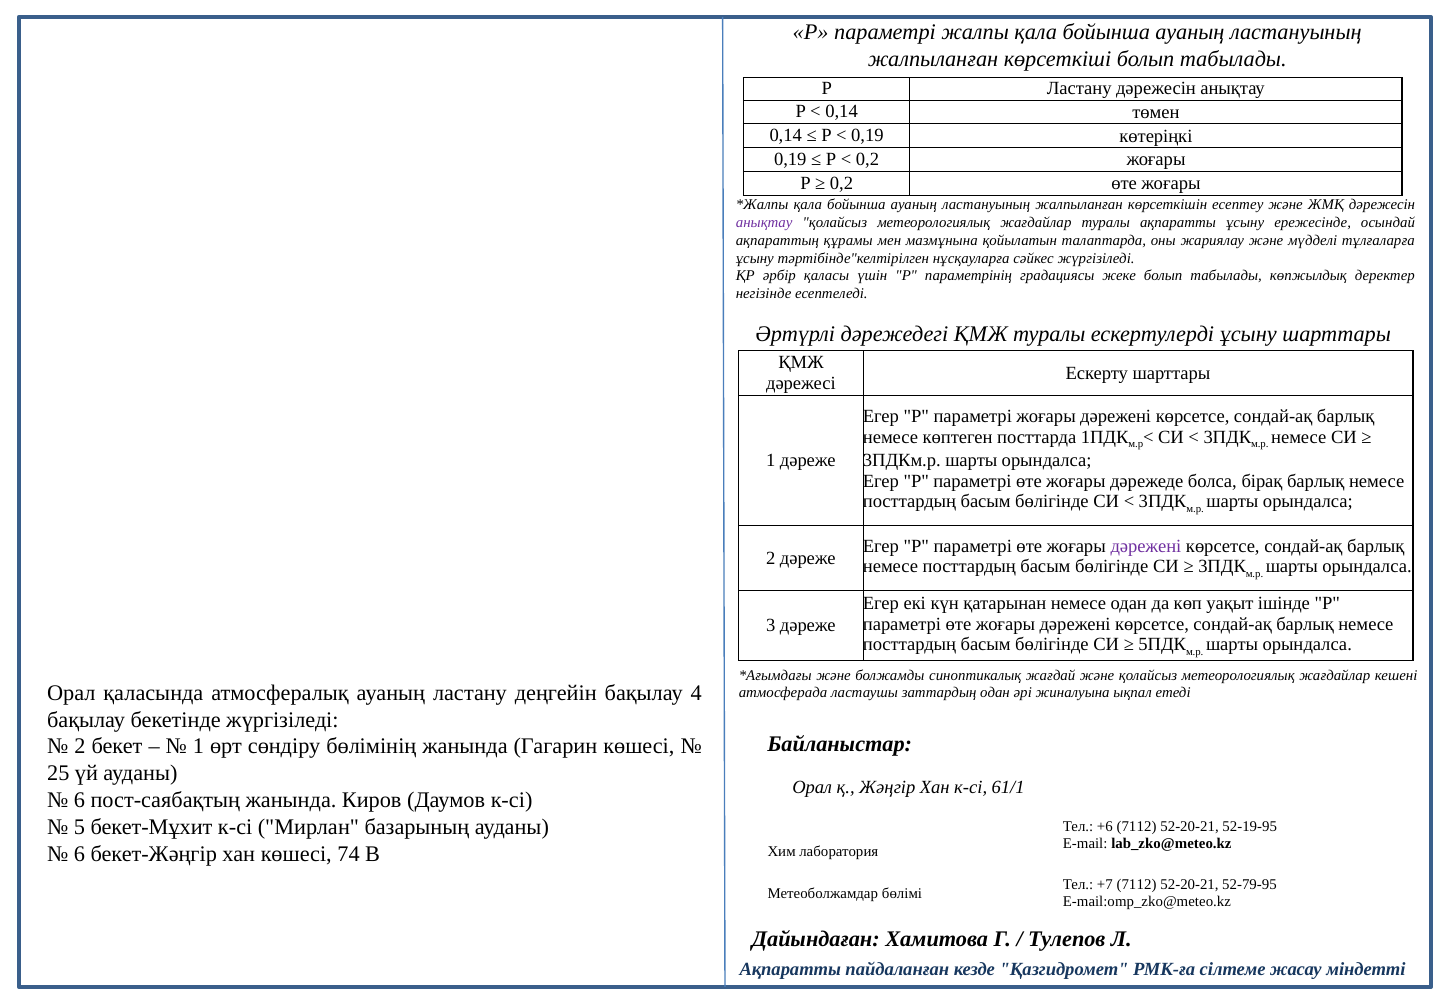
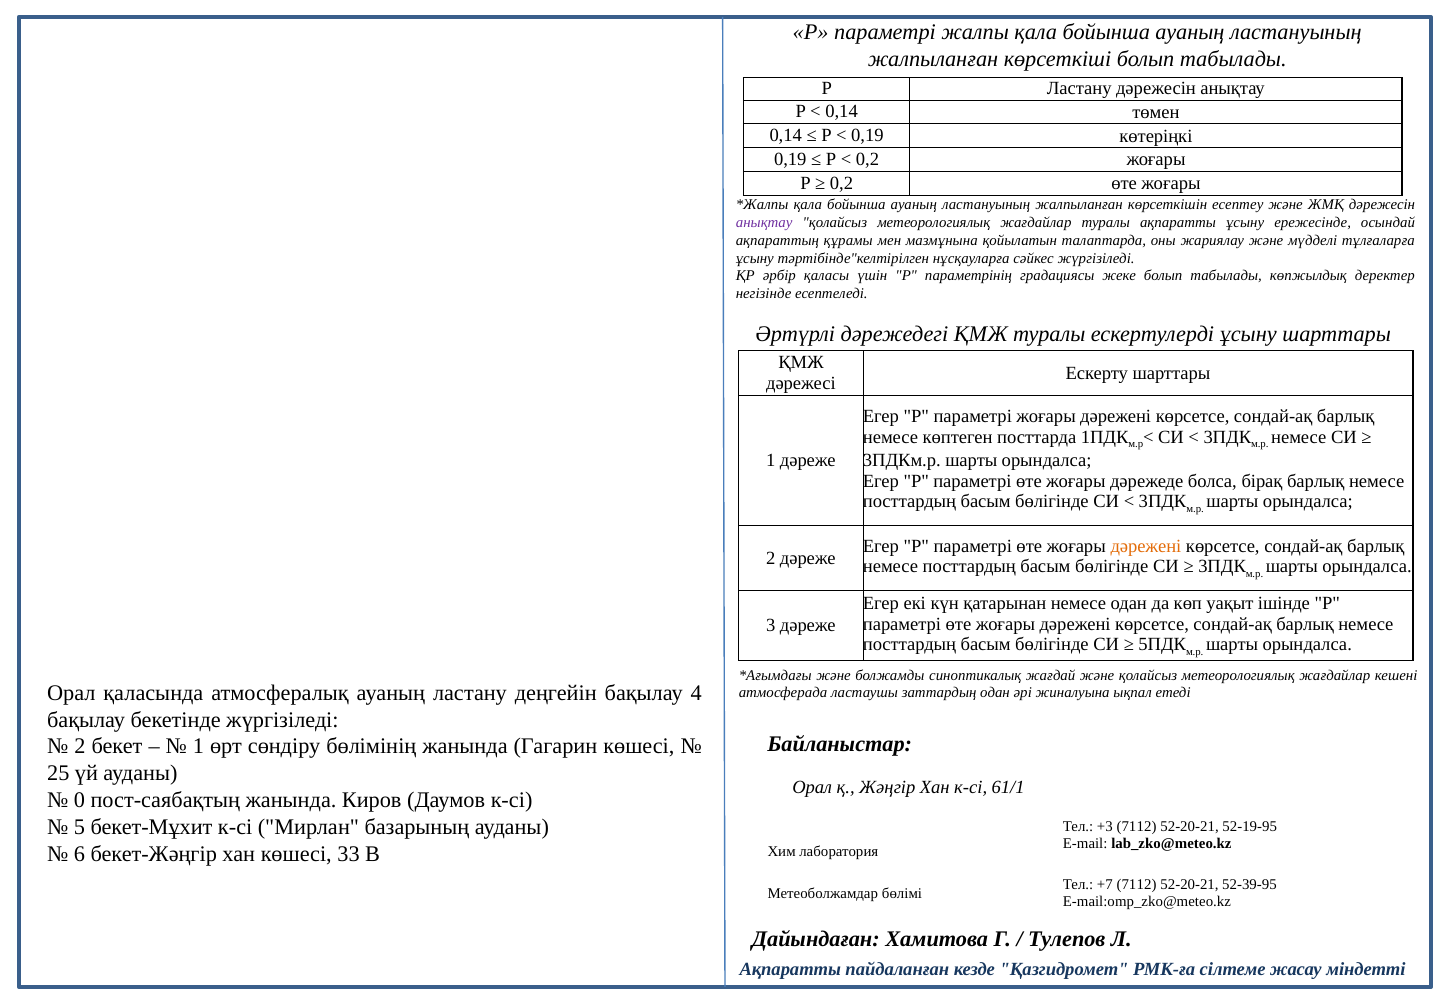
дәрежені colour: purple -> orange (1146, 546)
6: 6 -> 0 (80, 800)
+6: +6 -> +3 (1105, 827)
74: 74 -> 33 (349, 854)
52-79-95: 52-79-95 -> 52-39-95 (1249, 885)
